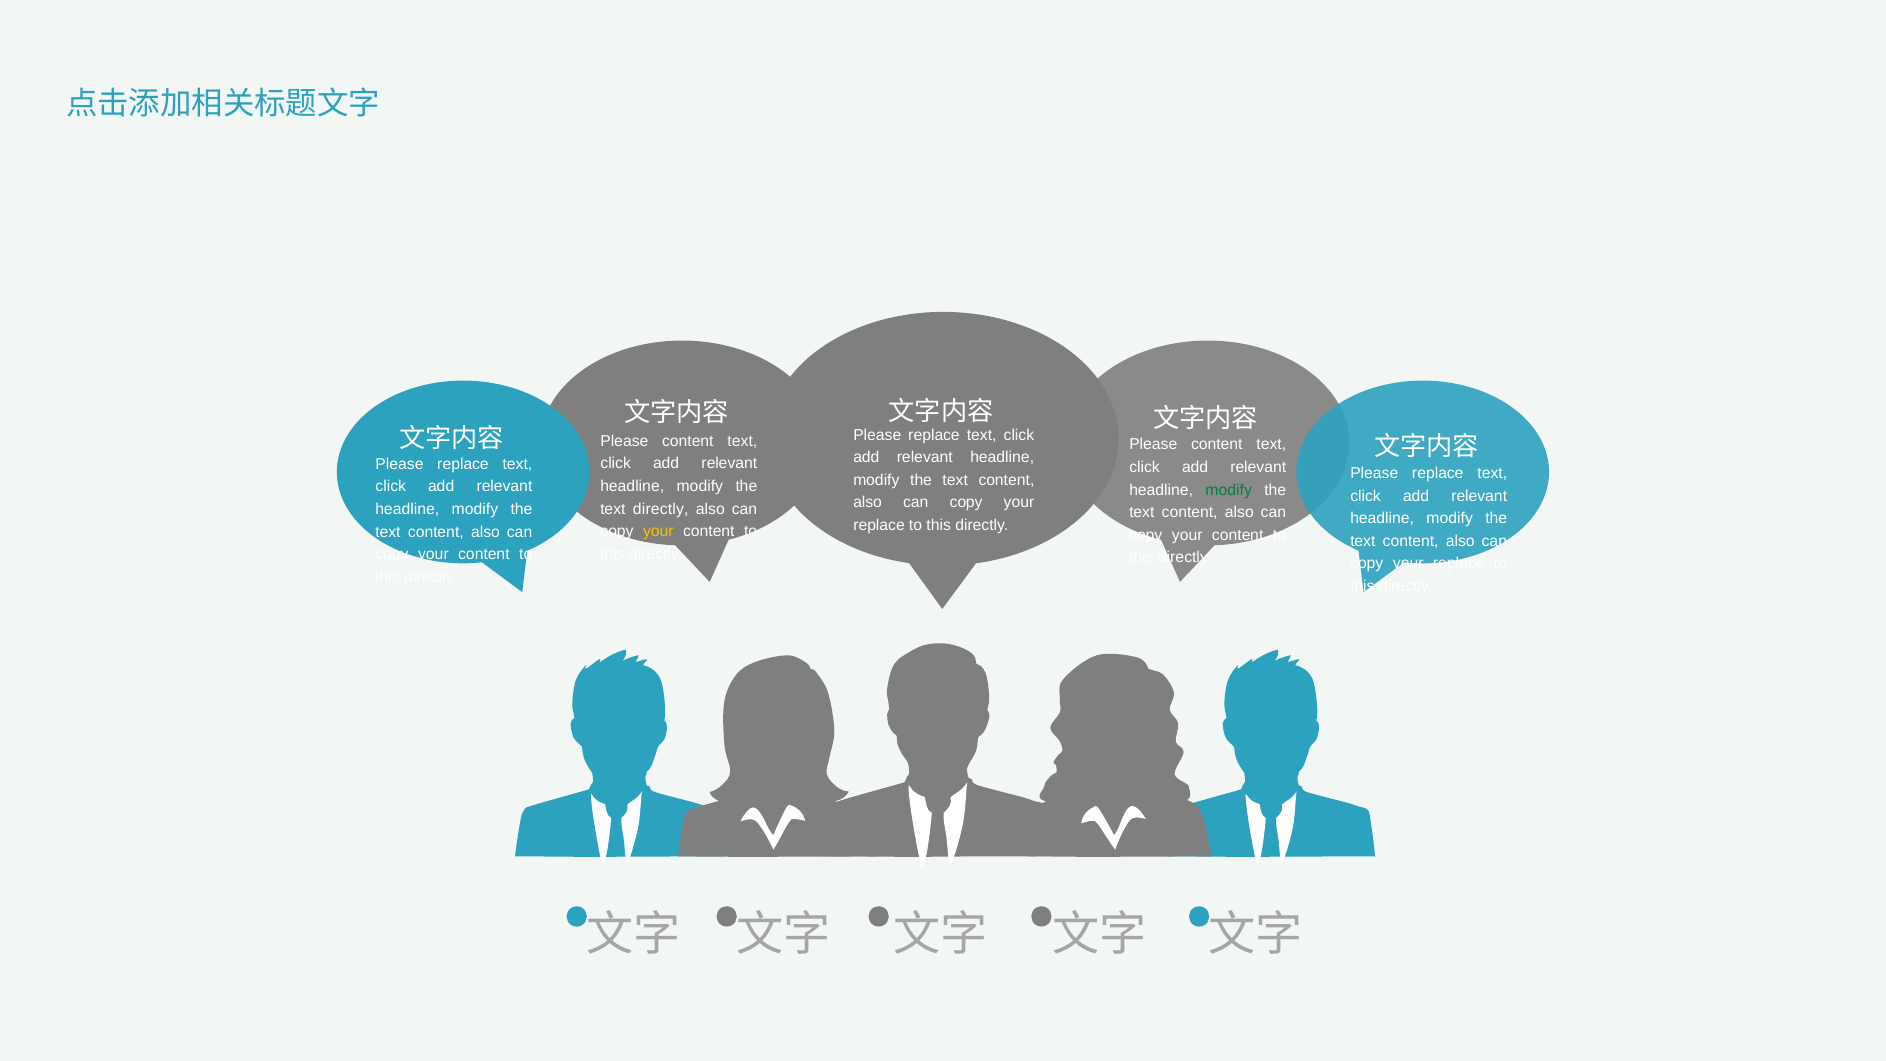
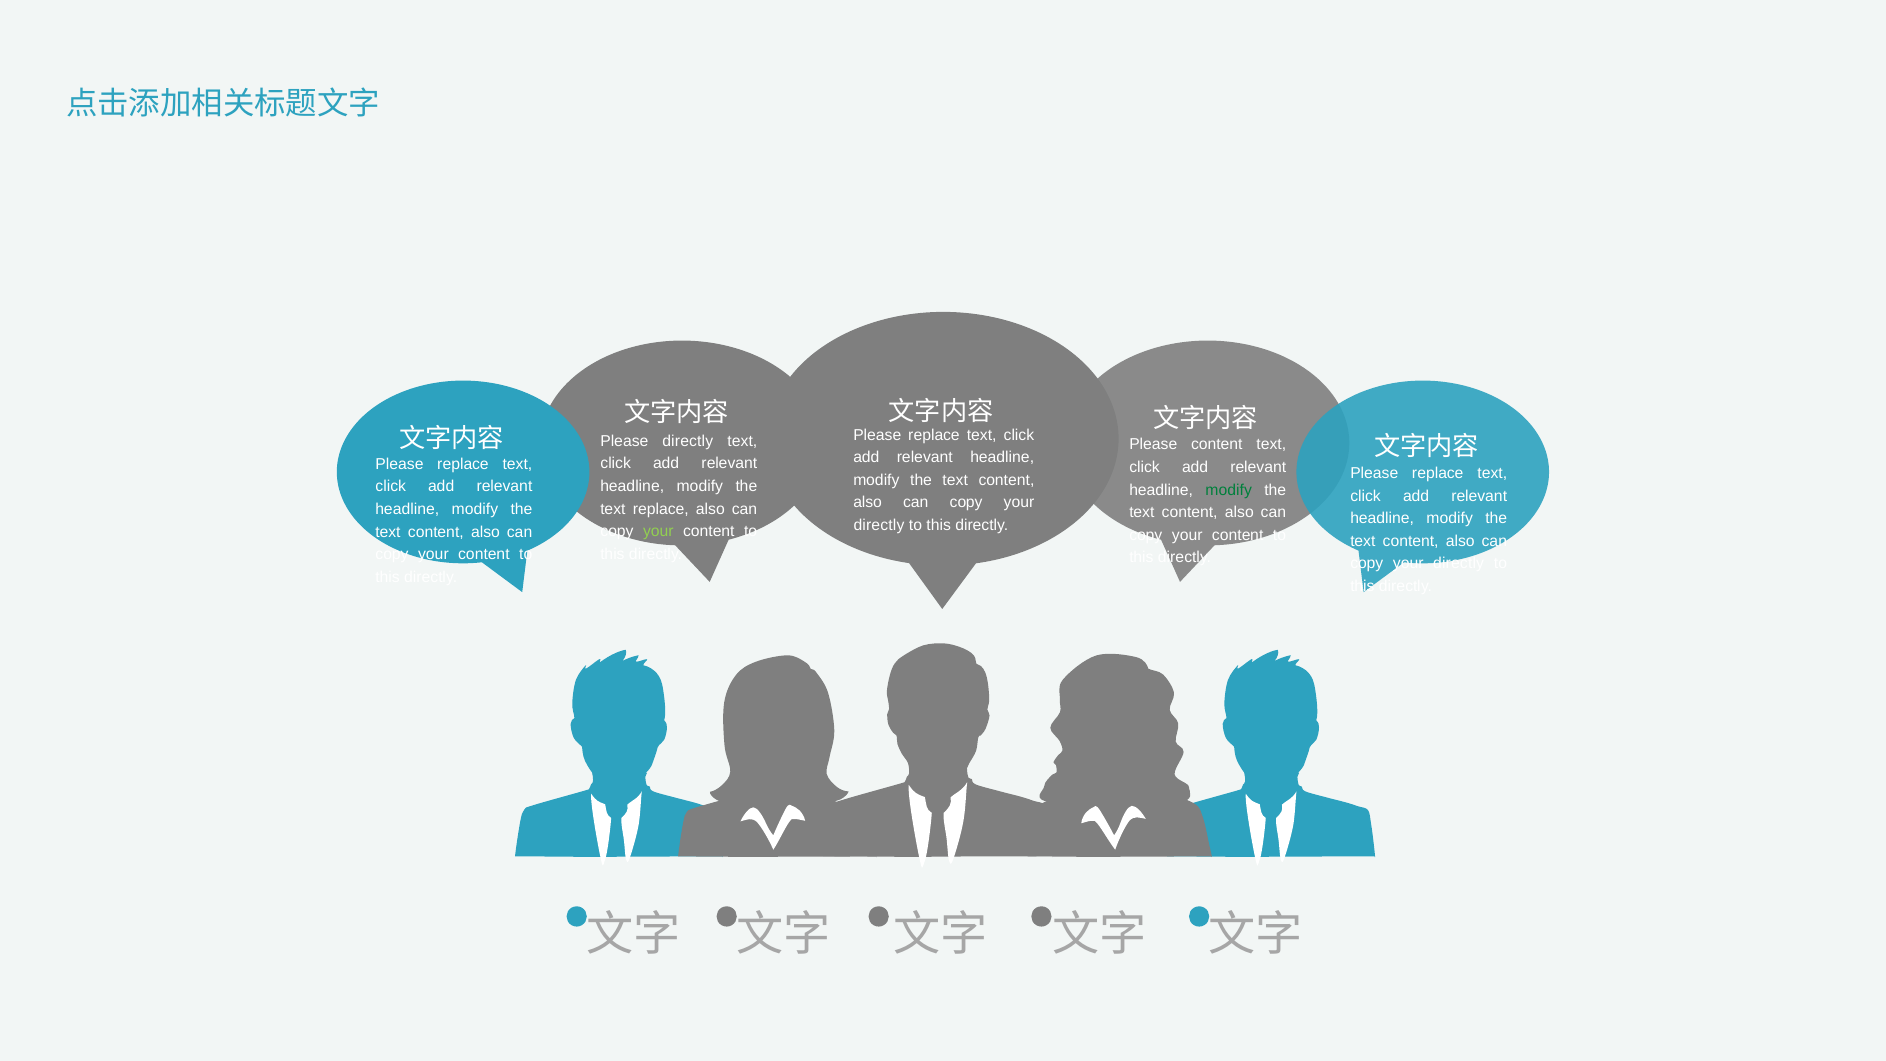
content: content -> directly (688, 441)
text directly: directly -> replace (661, 509)
replace: replace -> directly (879, 525)
your colour: yellow -> light green (658, 531)
replace: replace -> directly (1459, 564)
